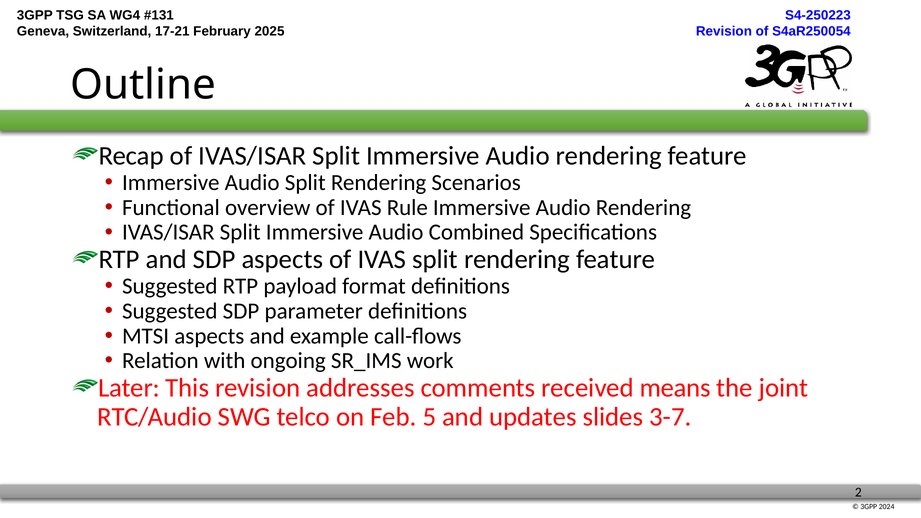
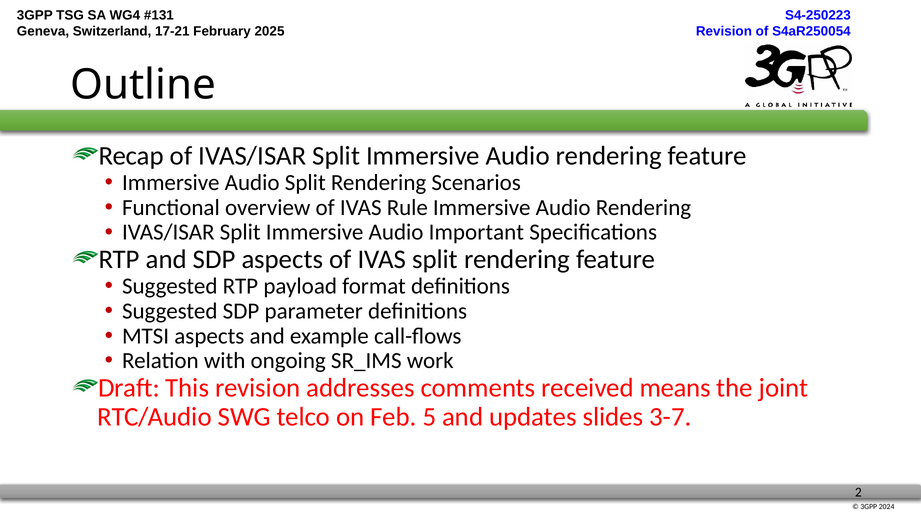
Combined: Combined -> Important (476, 232)
Later: Later -> Draft (129, 388)
